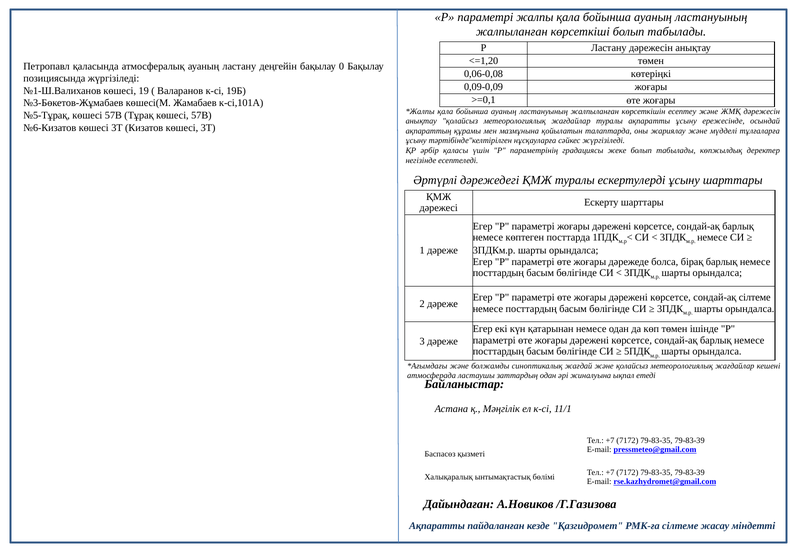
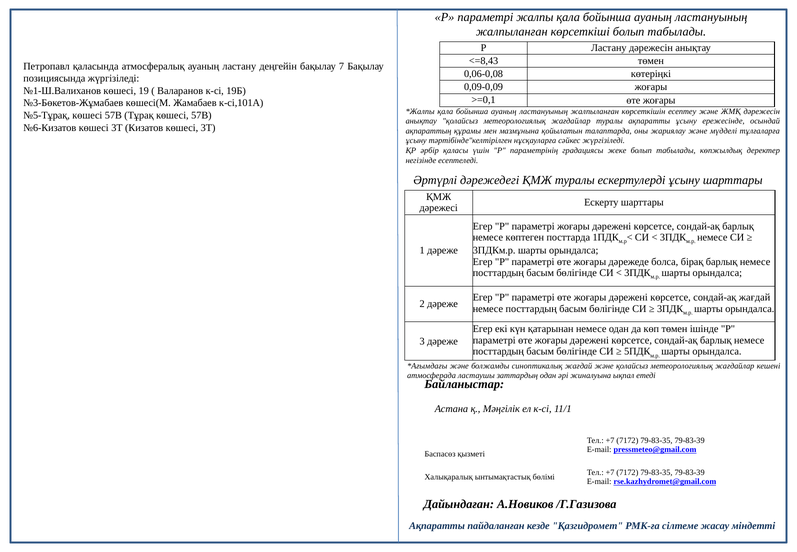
<=1,20: <=1,20 -> <=8,43 (484, 61)
0: 0 -> 7 (342, 66)
сондай-ақ сілтеме: сілтеме -> жағдай (755, 297)
